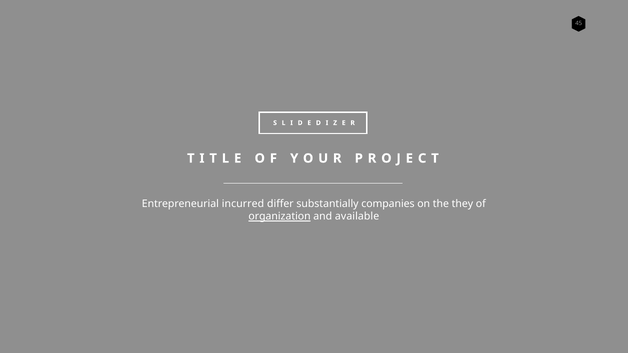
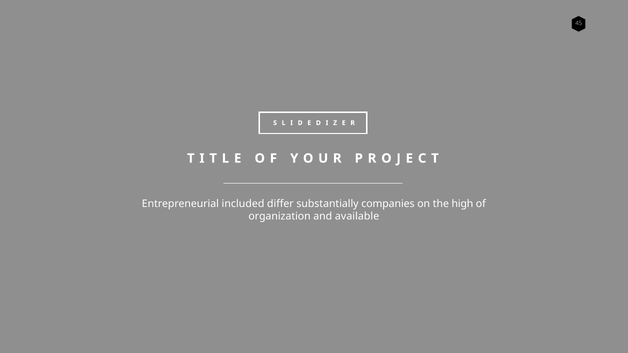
incurred: incurred -> included (243, 204)
they: they -> high (462, 204)
organization underline: present -> none (280, 217)
